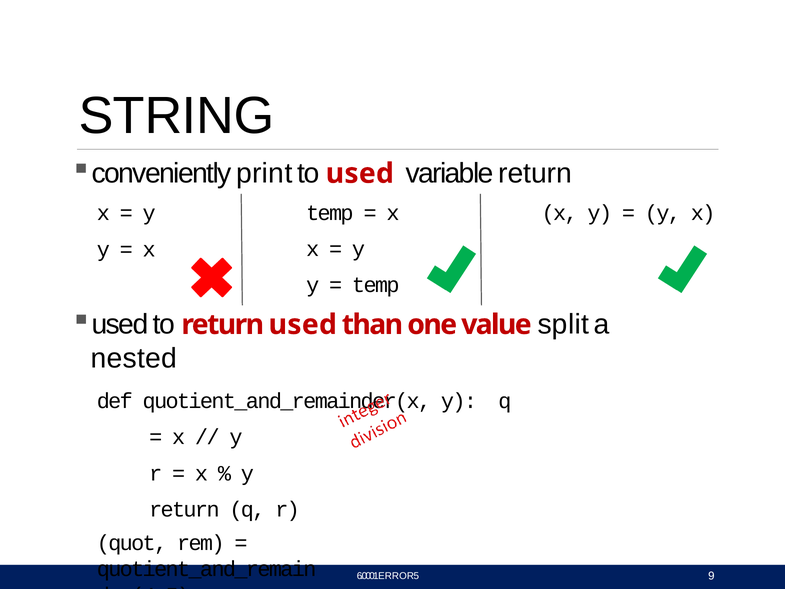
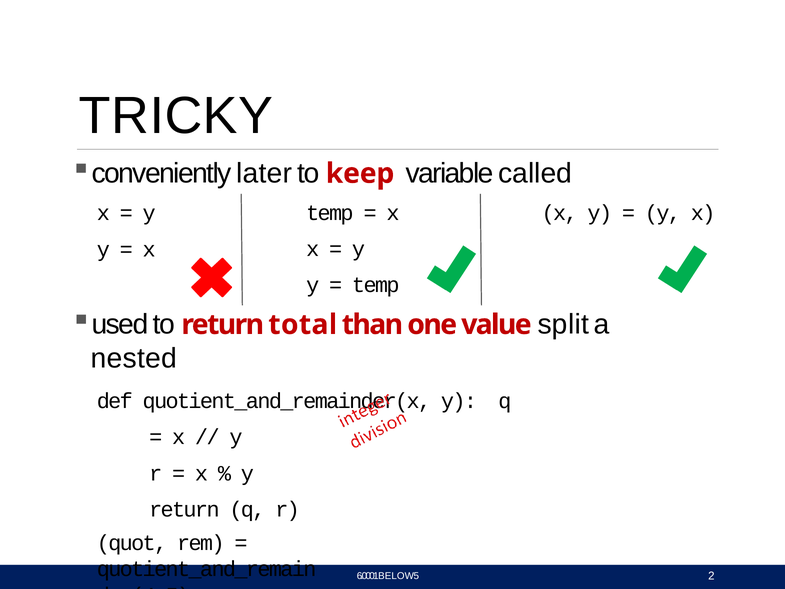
STRING: STRING -> TRICKY (176, 116)
print: print -> later (264, 173)
to used: used -> keep (360, 173)
variable return: return -> called (535, 173)
return used: used -> total (303, 324)
ERROR: ERROR -> BELOW (396, 576)
9: 9 -> 2 (711, 576)
